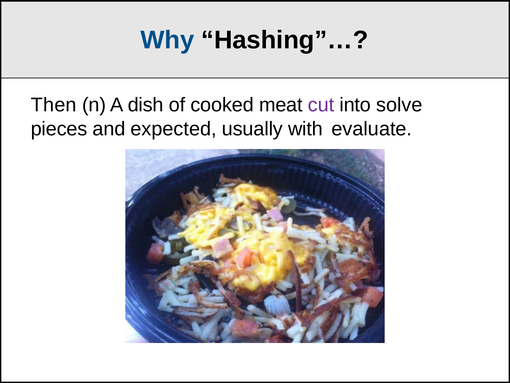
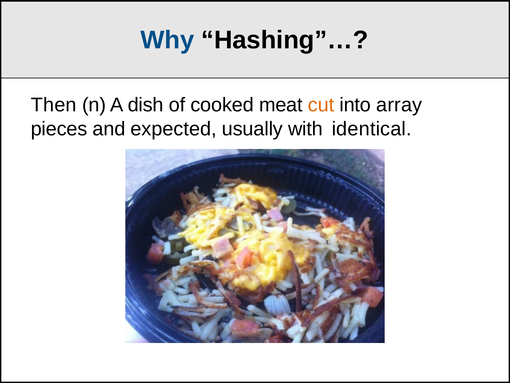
cut colour: purple -> orange (321, 105)
solve: solve -> array (399, 105)
evaluate: evaluate -> identical (372, 129)
